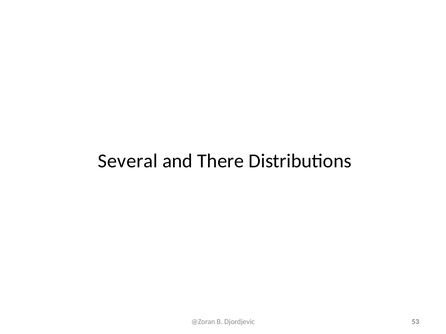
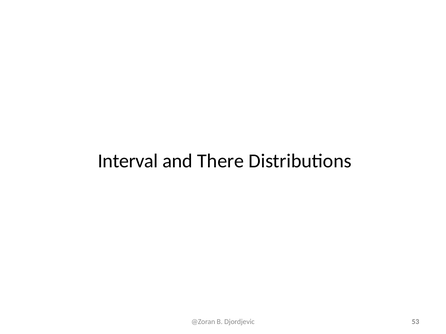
Several: Several -> Interval (128, 161)
